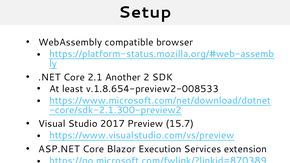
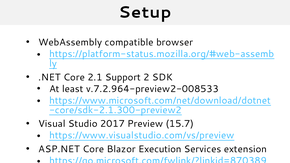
Another: Another -> Support (123, 77)
v.1.8.654-preview2-008533: v.1.8.654-preview2-008533 -> v.7.2.964-preview2-008533 (152, 89)
